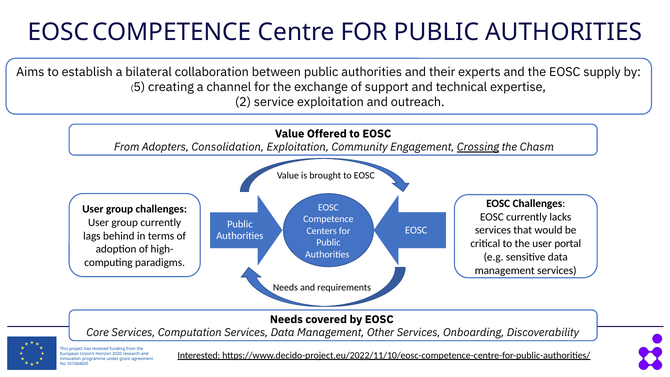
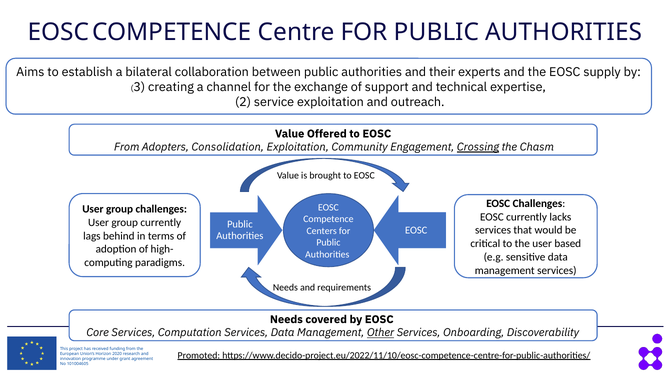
5: 5 -> 3 (139, 87)
portal: portal -> based (568, 244)
Other underline: none -> present (381, 333)
Interested: Interested -> Promoted (199, 355)
